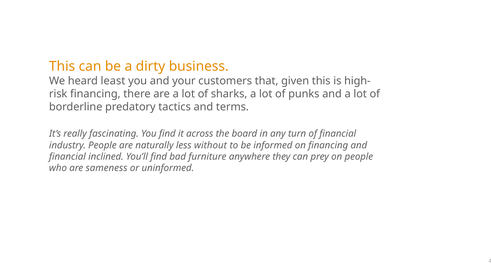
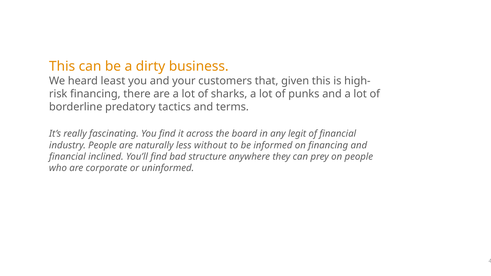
turn: turn -> legit (297, 134)
furniture: furniture -> structure (207, 157)
sameness: sameness -> corporate (107, 168)
